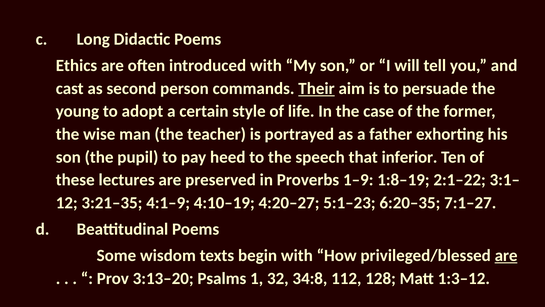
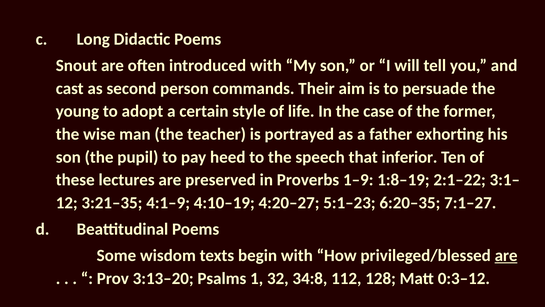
Ethics: Ethics -> Snout (76, 65)
Their underline: present -> none (316, 88)
1:3–12: 1:3–12 -> 0:3–12 (464, 278)
